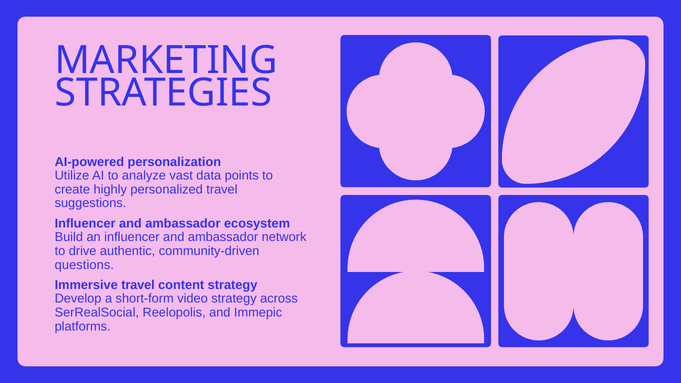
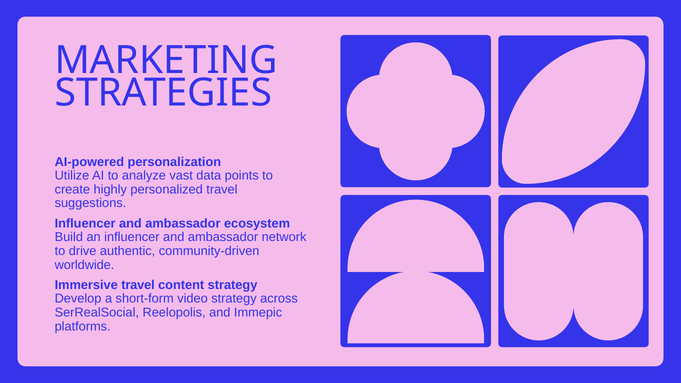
questions: questions -> worldwide (84, 265)
